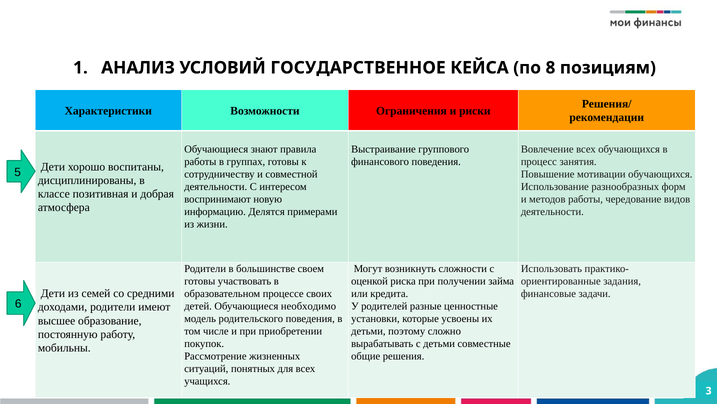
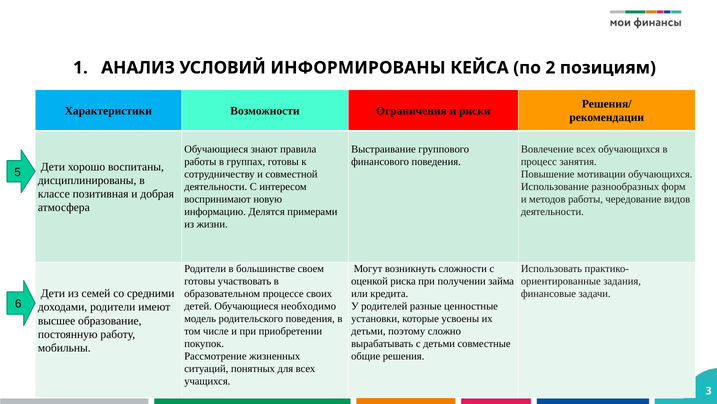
ГОСУДАРСТВЕННОЕ: ГОСУДАРСТВЕННОЕ -> ИНФОРМИРОВАНЫ (358, 68)
8: 8 -> 2 (550, 68)
